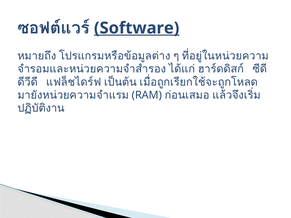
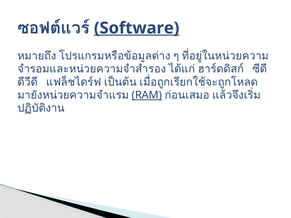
RAM underline: none -> present (147, 95)
